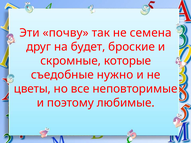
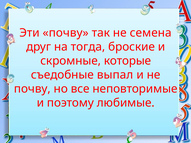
будет: будет -> тогда (88, 47)
нужно: нужно -> выпал (115, 75)
цветы: цветы -> почву (32, 89)
